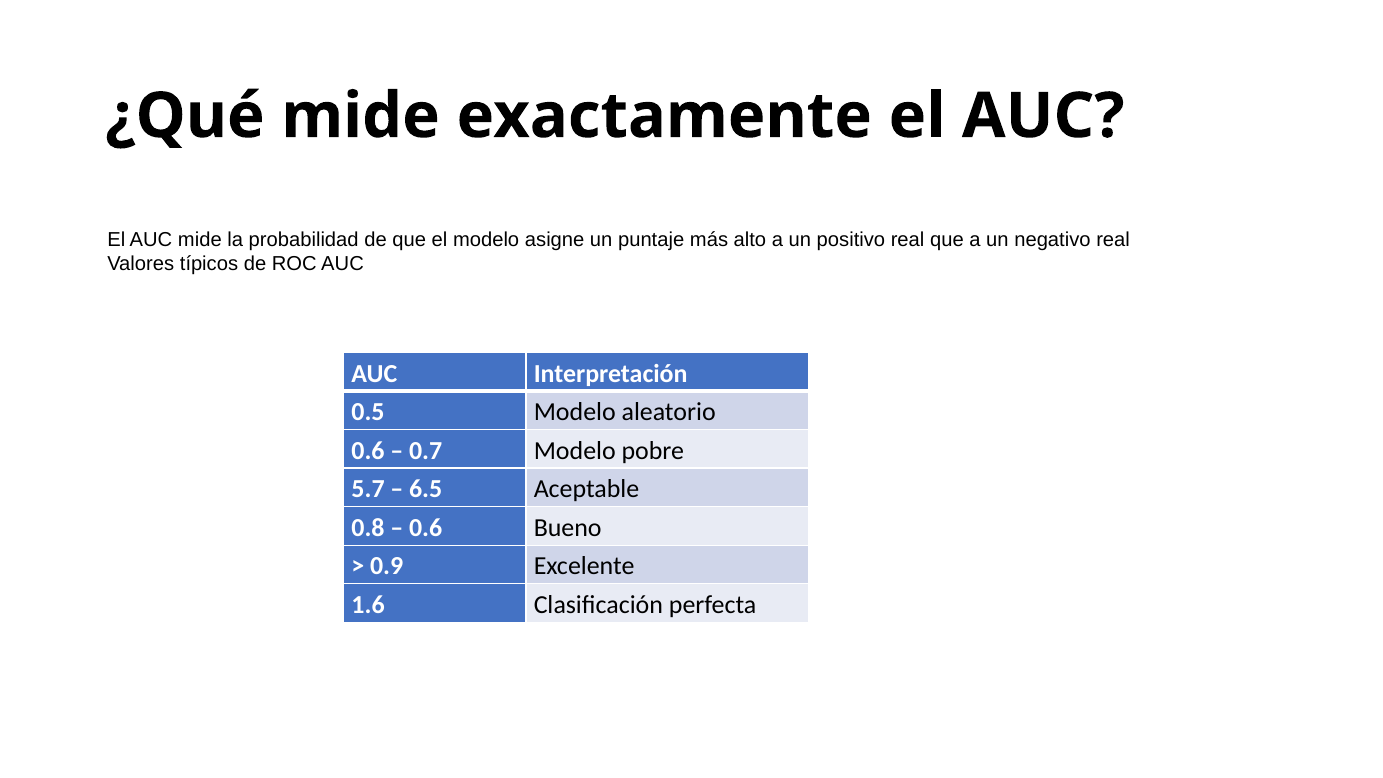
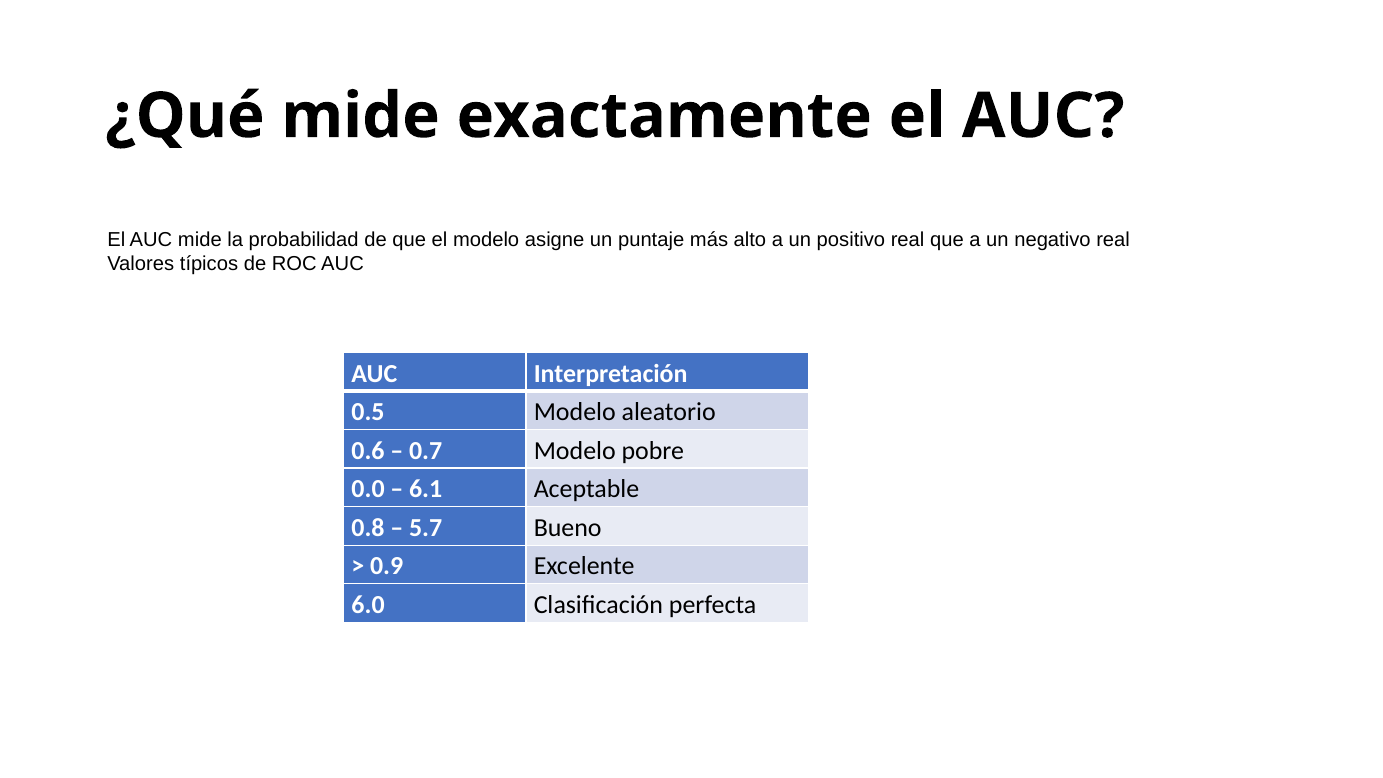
5.7: 5.7 -> 0.0 (368, 489)
6.5: 6.5 -> 6.1 (426, 489)
0.6: 0.6 -> 5.7 (426, 527)
1.6: 1.6 -> 6.0 (368, 604)
